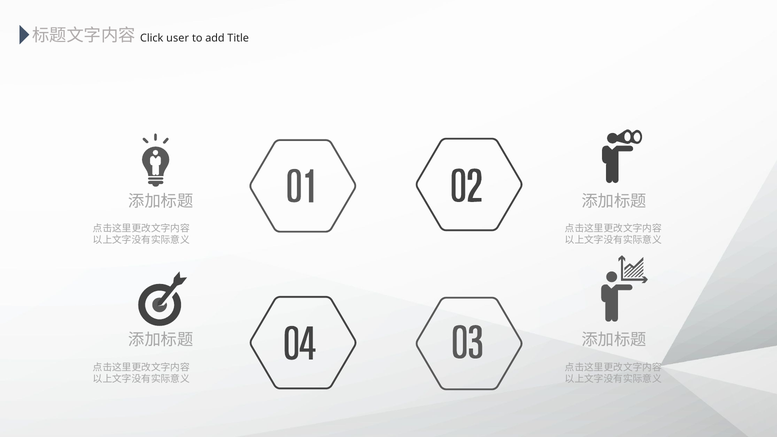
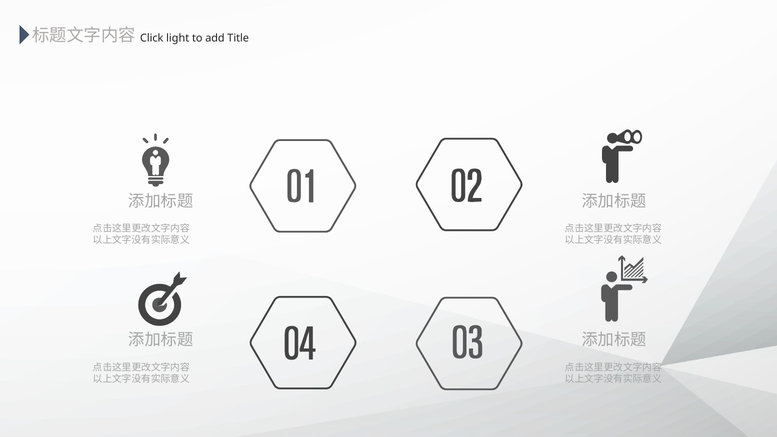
user: user -> light (178, 38)
